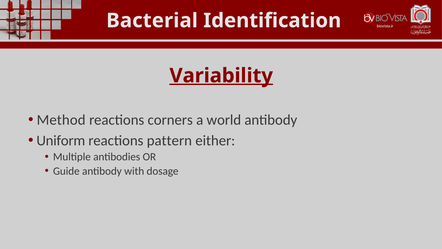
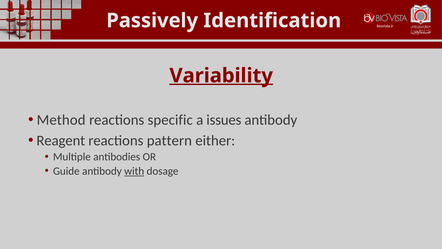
Bacterial: Bacterial -> Passively (152, 21)
corners: corners -> specific (170, 120)
world: world -> issues (224, 120)
Uniform: Uniform -> Reagent (61, 140)
with underline: none -> present (134, 171)
